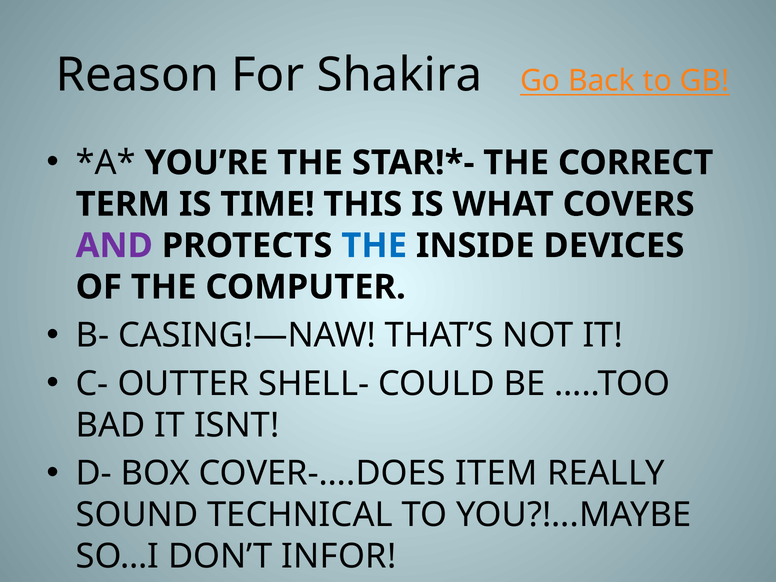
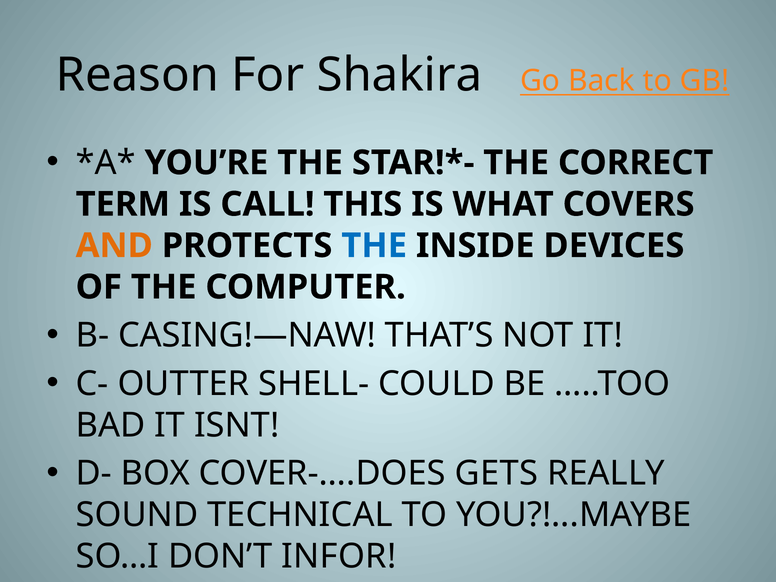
TIME: TIME -> CALL (267, 204)
AND colour: purple -> orange (114, 246)
ITEM: ITEM -> GETS (496, 474)
